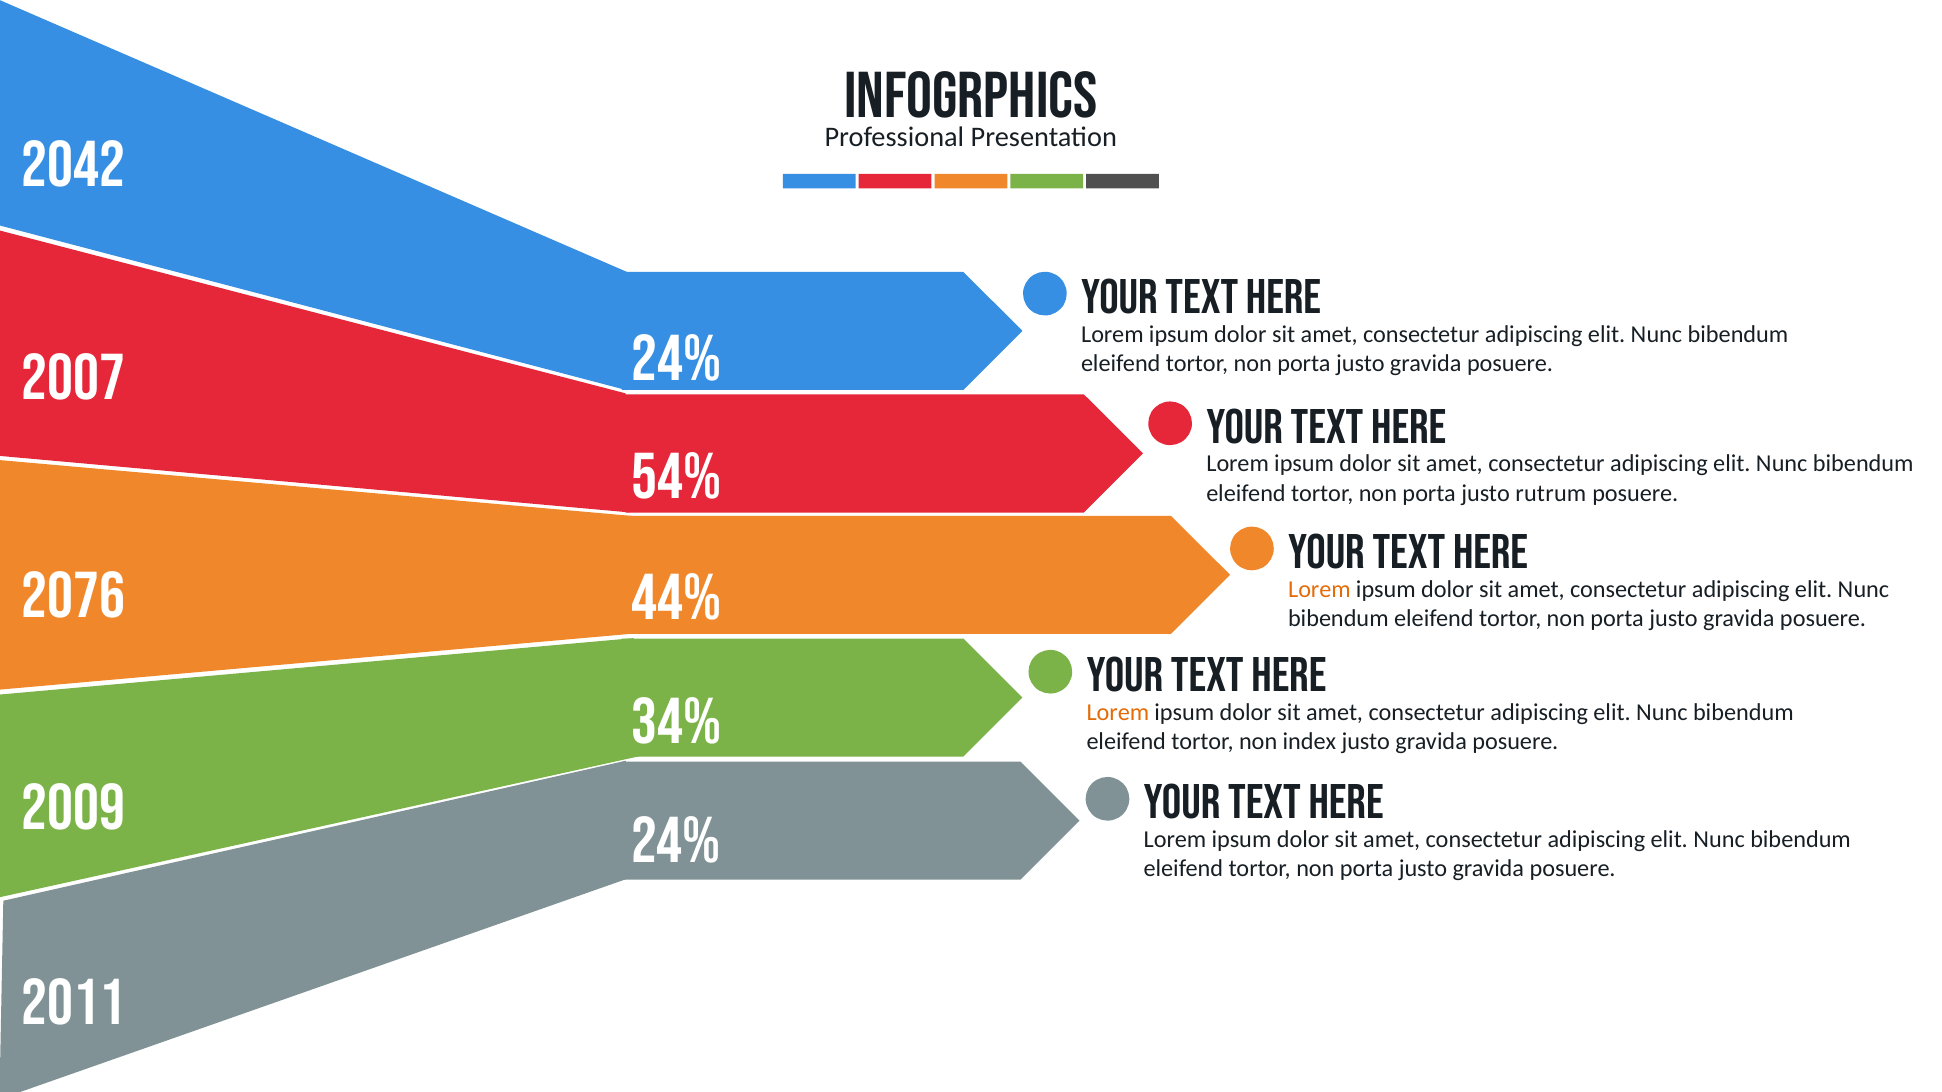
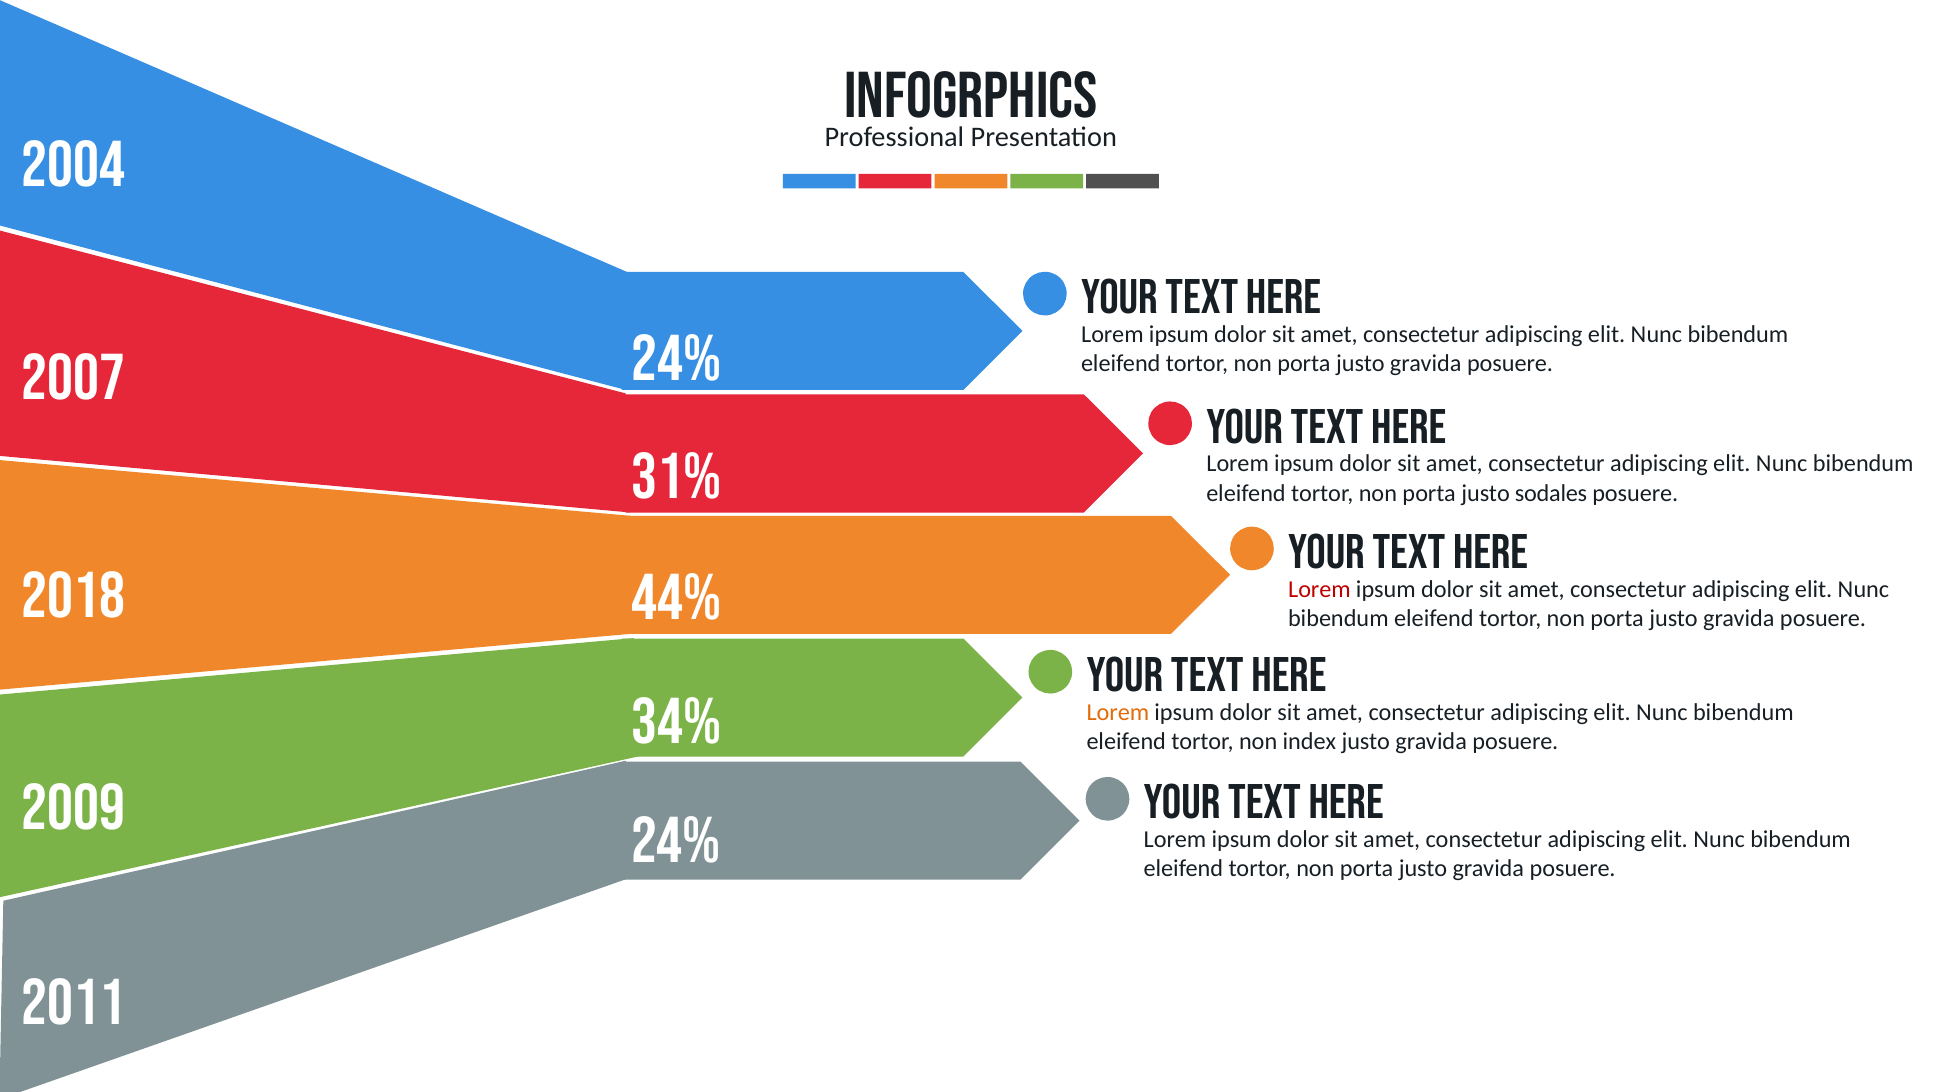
2042: 2042 -> 2004 (74, 166)
54%: 54% -> 31% (676, 478)
rutrum: rutrum -> sodales (1551, 493)
2076: 2076 -> 2018 (74, 596)
Lorem colour: orange -> red (1319, 589)
